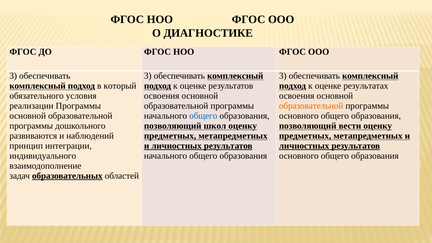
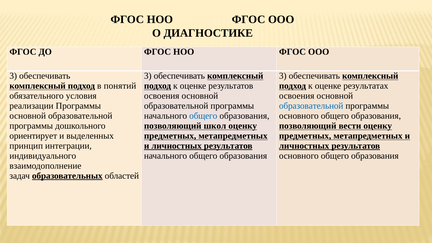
который: который -> понятий (120, 86)
образовательной colour: orange -> blue (311, 106)
развиваются: развиваются -> ориентирует (33, 136)
наблюдений: наблюдений -> выделенных (90, 136)
